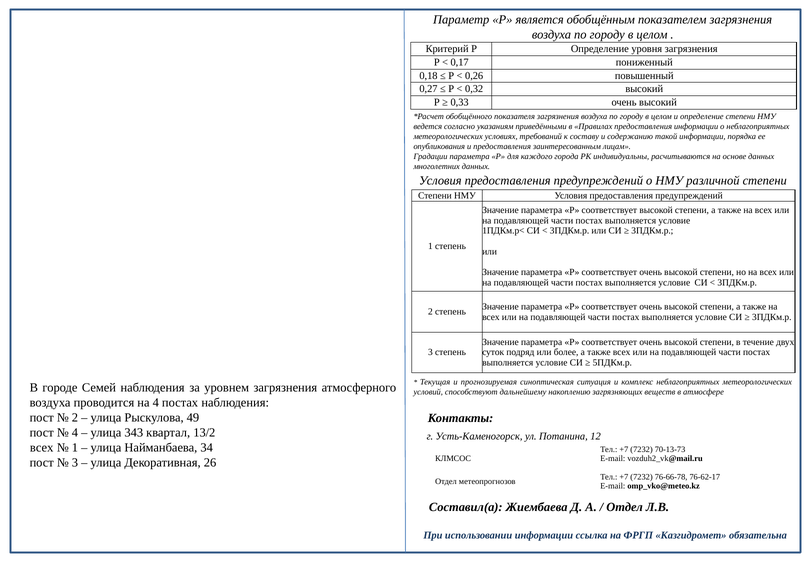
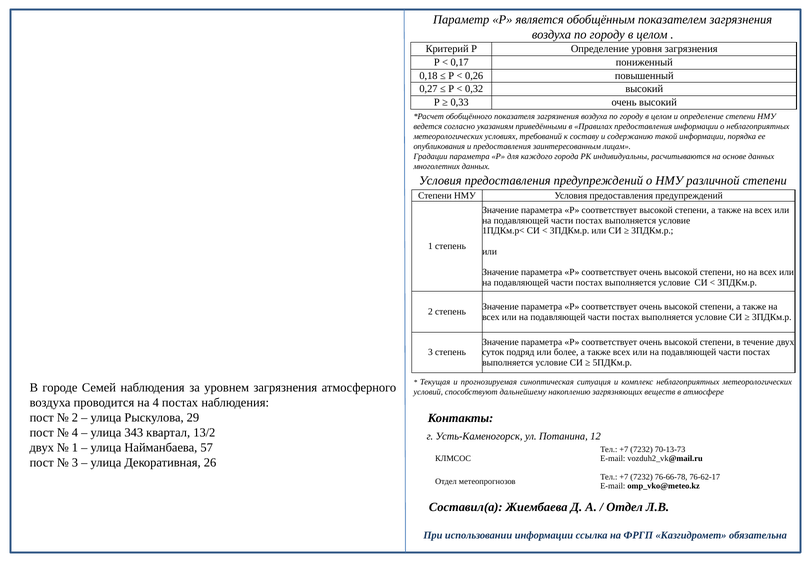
49: 49 -> 29 (193, 417)
всех: всех -> двух (42, 447)
34: 34 -> 57 (207, 447)
